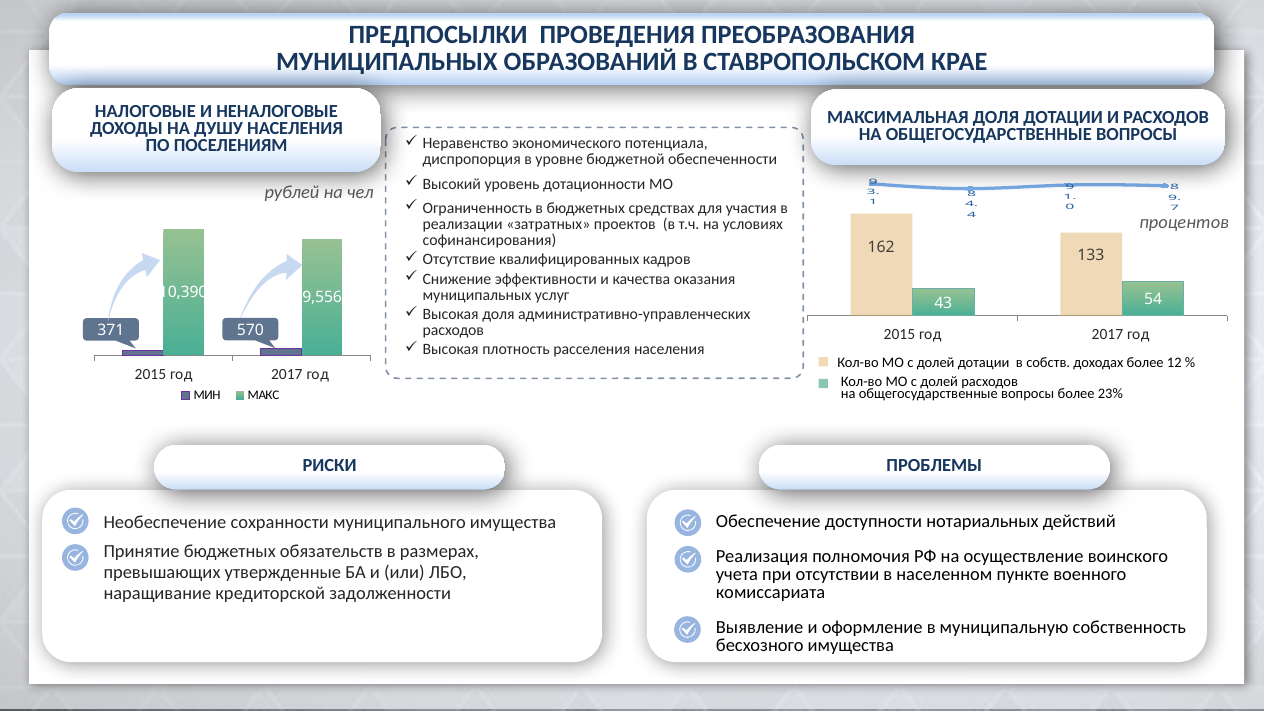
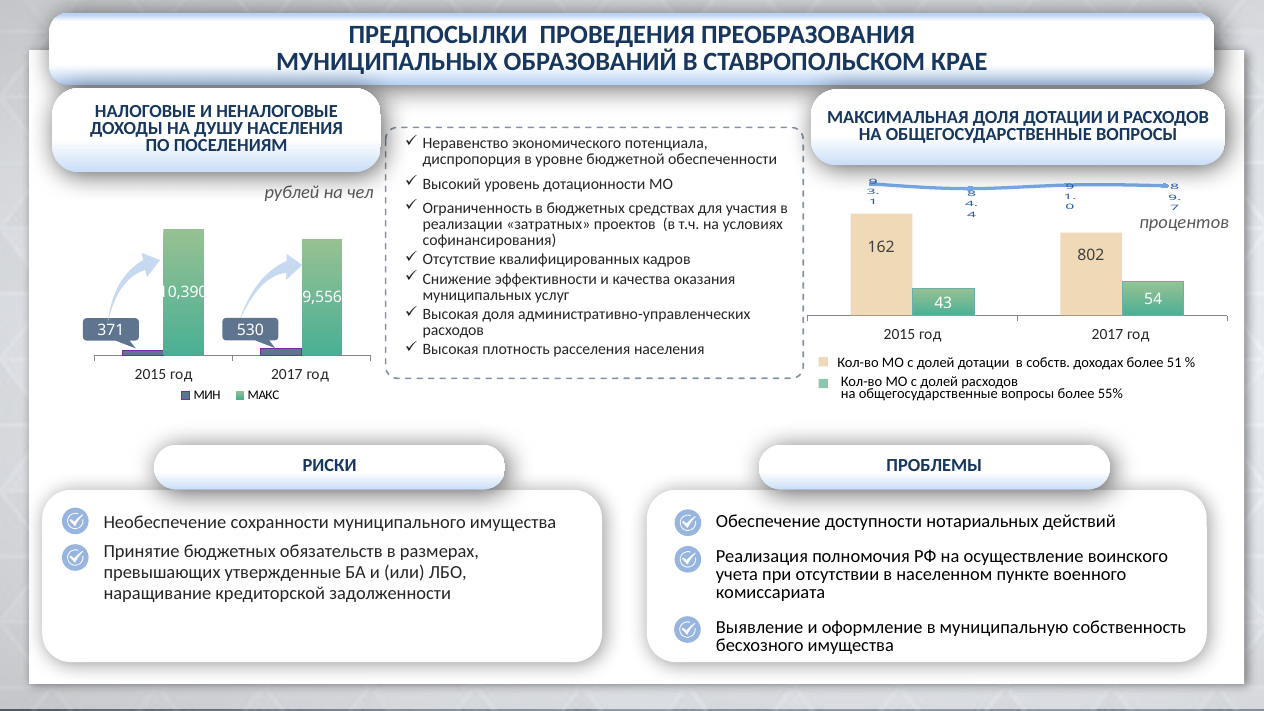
133: 133 -> 802 (1091, 255)
570: 570 -> 530 (250, 330)
12: 12 -> 51 (1174, 363)
23%: 23% -> 55% (1110, 394)
